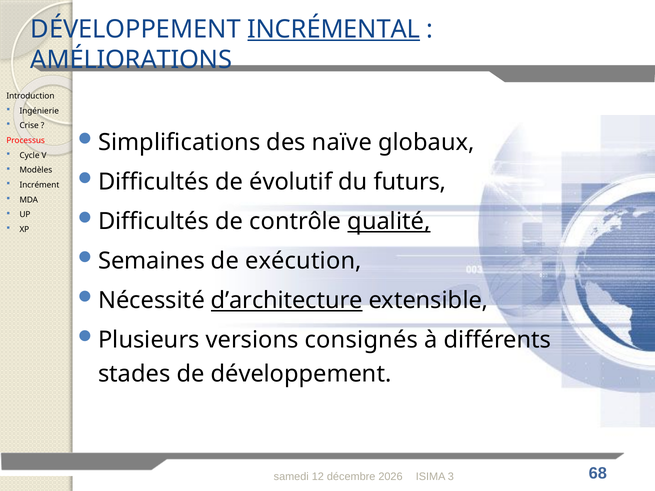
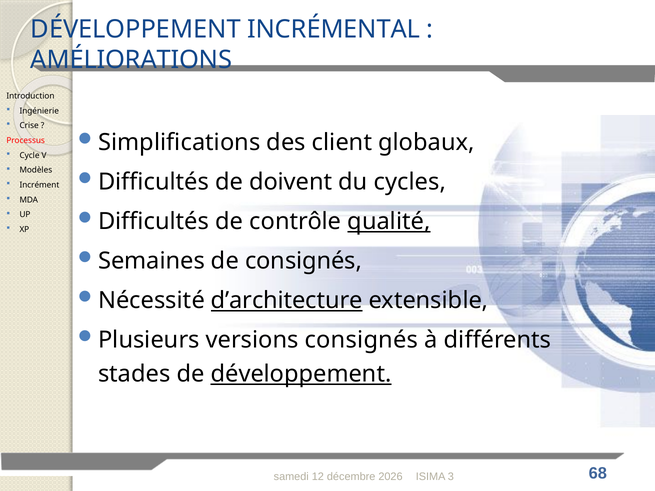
INCRÉMENTAL underline: present -> none (334, 29)
naïve: naïve -> client (342, 143)
évolutif: évolutif -> doivent (291, 182)
futurs: futurs -> cycles (410, 182)
de exécution: exécution -> consignés (304, 261)
développement underline: none -> present (301, 374)
